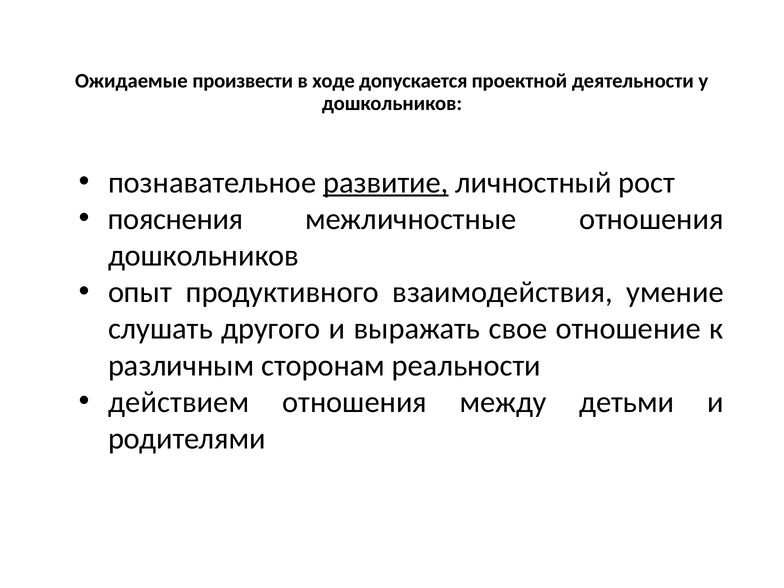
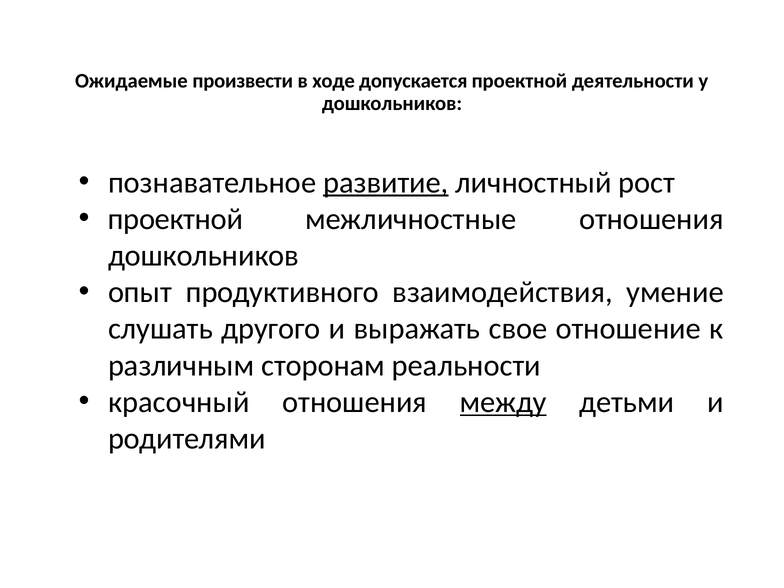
пояснения: пояснения -> проектной (175, 219)
действием: действием -> красочный (179, 402)
между underline: none -> present (503, 402)
